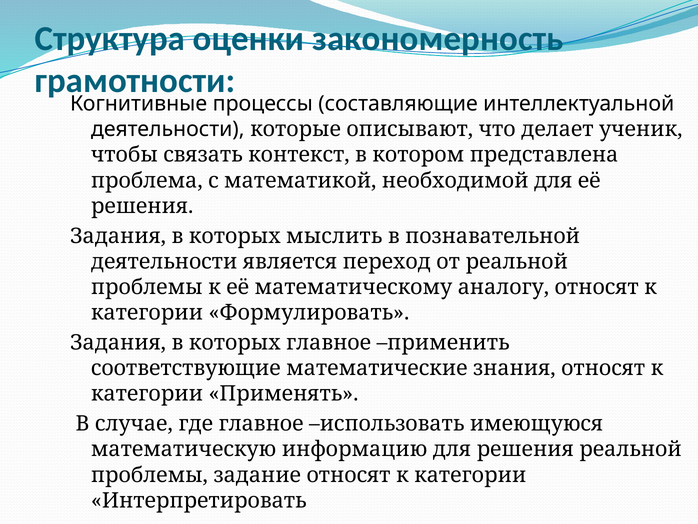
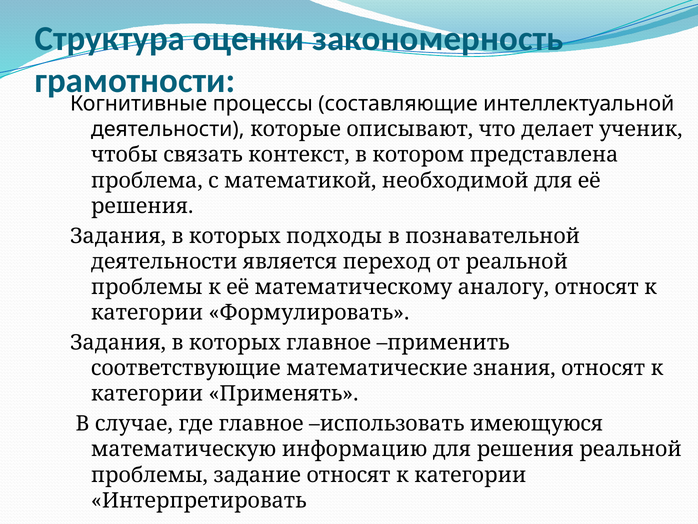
мыслить: мыслить -> подходы (334, 236)
